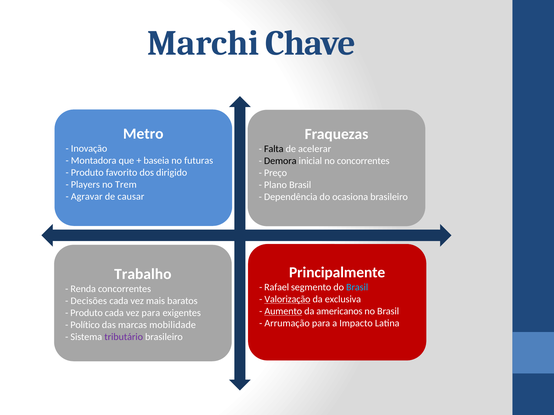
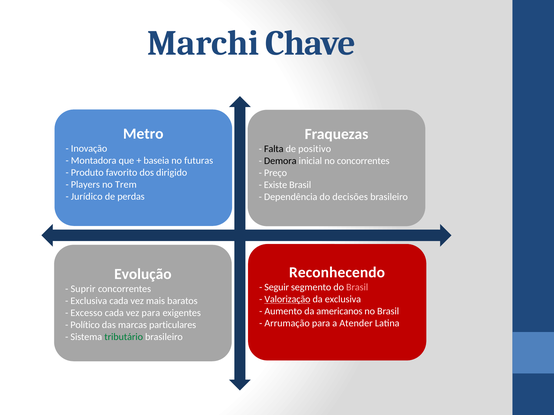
acelerar: acelerar -> positivo (315, 149)
Plano: Plano -> Existe (276, 185)
Agravar: Agravar -> Jurídico (87, 197)
causar: causar -> perdas (131, 197)
ocasiona: ocasiona -> decisões (350, 197)
Principalmente: Principalmente -> Reconhecendo (337, 273)
Trabalho: Trabalho -> Evolução (143, 274)
Rafael: Rafael -> Seguir (277, 288)
Brasil colour: light blue -> pink (357, 288)
Renda: Renda -> Suprir (83, 289)
Decisões: Decisões -> Exclusiva (89, 301)
Aumento underline: present -> none (283, 312)
Produto: Produto -> Excesso (86, 313)
Impacto: Impacto -> Atender (356, 324)
mobilidade: mobilidade -> particulares (173, 325)
tributário colour: purple -> green (124, 337)
